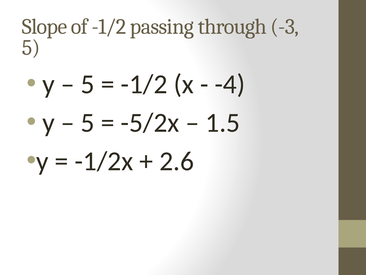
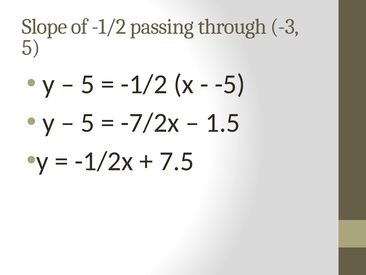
-4: -4 -> -5 (230, 84)
-5/2x: -5/2x -> -7/2x (150, 123)
2.6: 2.6 -> 7.5 (177, 161)
